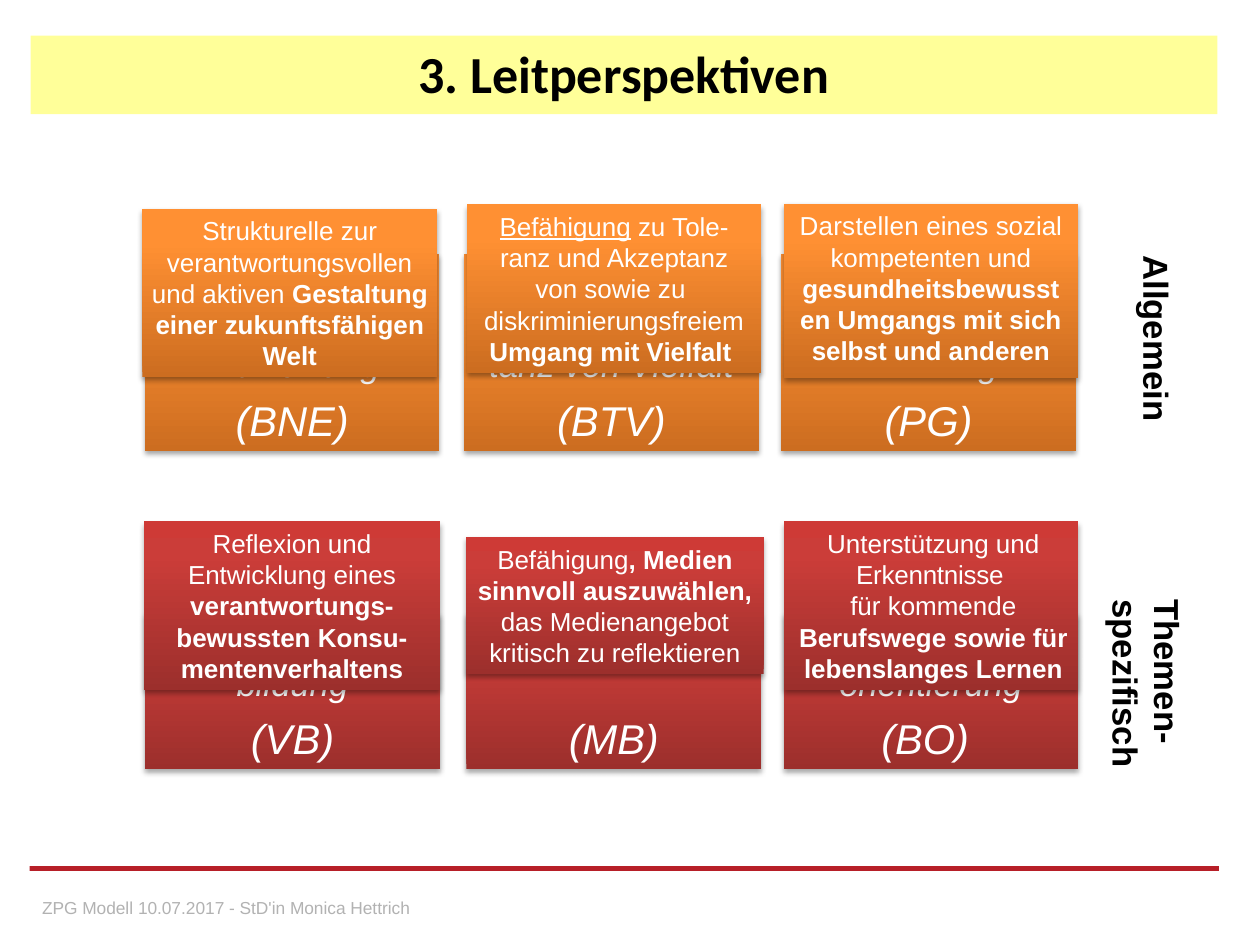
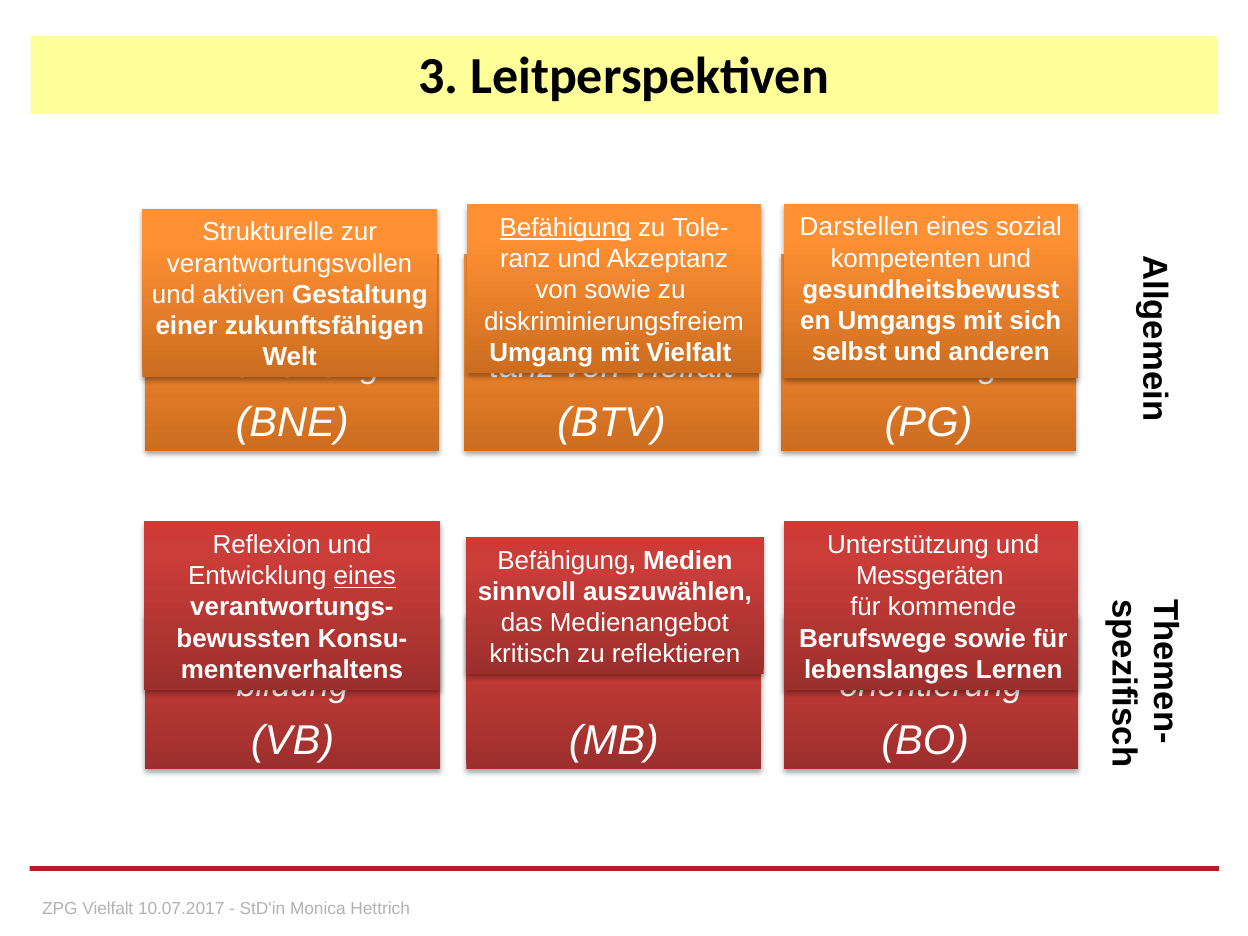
eines underline: none -> present (365, 576)
Erkenntnisse: Erkenntnisse -> Messgeräten (930, 576)
ZPG Modell: Modell -> Vielfalt (108, 909)
